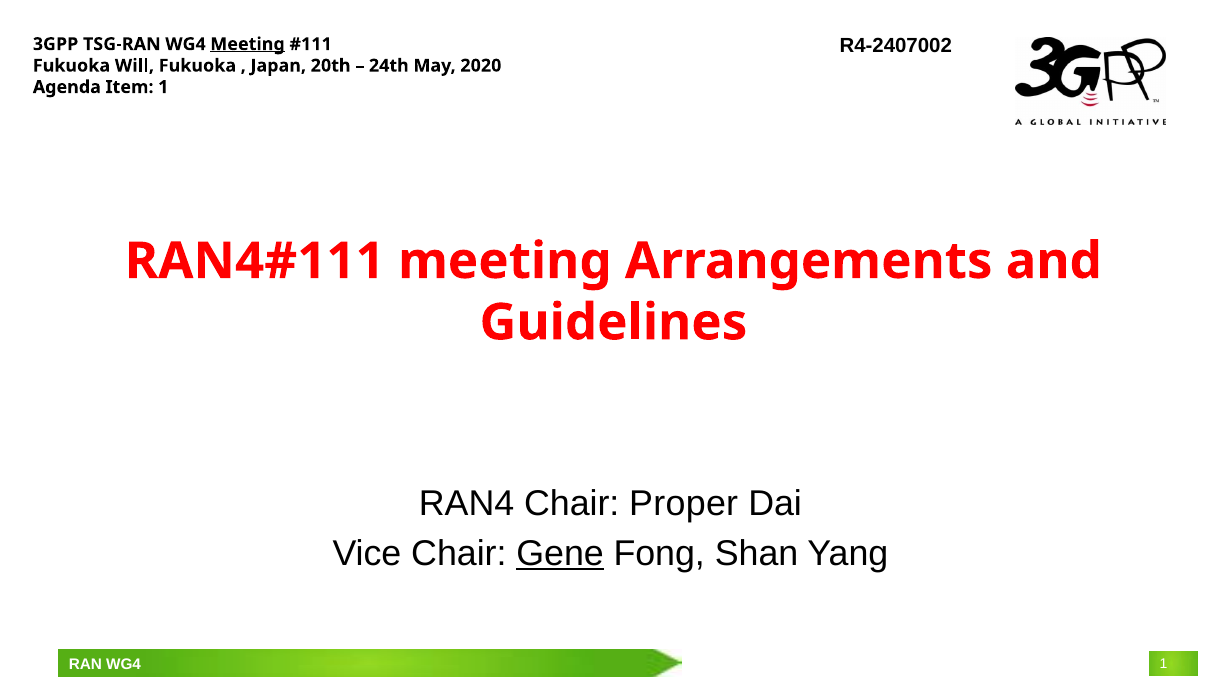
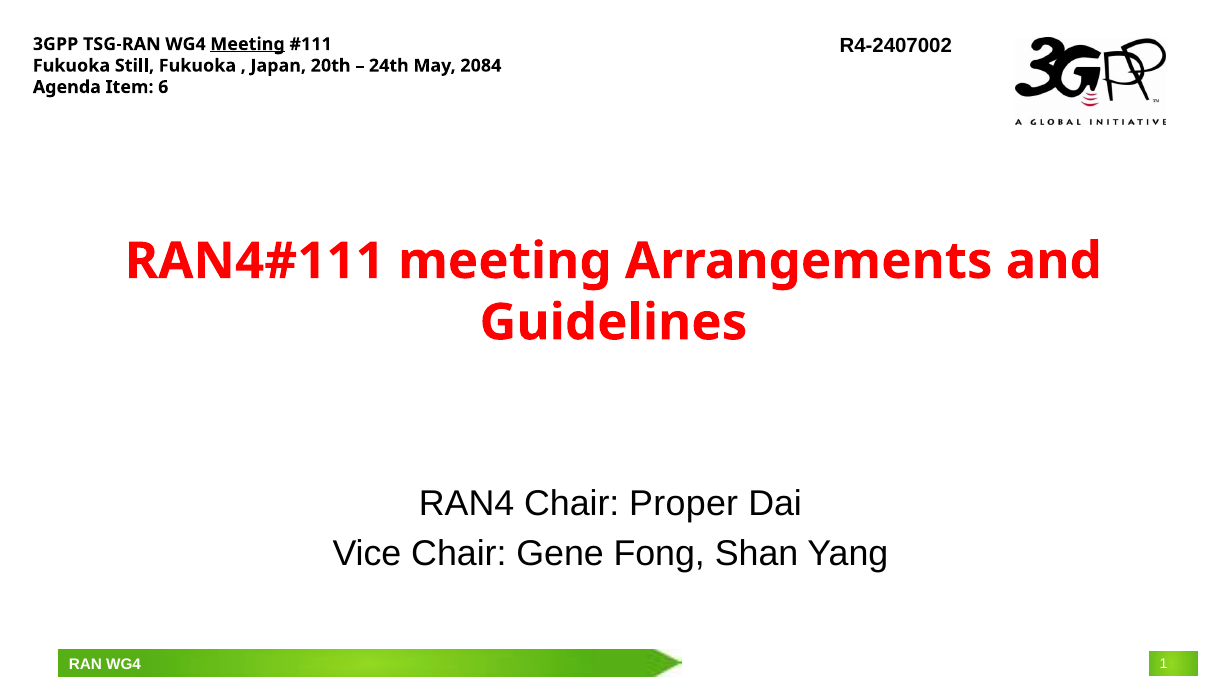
Will: Will -> Still (134, 66)
2020: 2020 -> 2084 (481, 66)
Item 1: 1 -> 6 (163, 87)
Gene underline: present -> none (560, 554)
